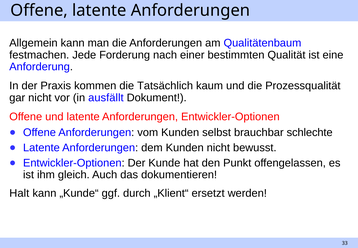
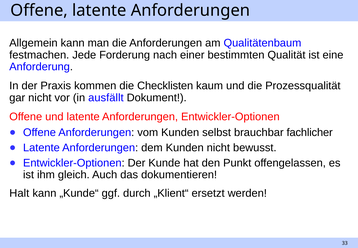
Tatsächlich: Tatsächlich -> Checklisten (165, 86)
schlechte: schlechte -> fachlicher (310, 132)
